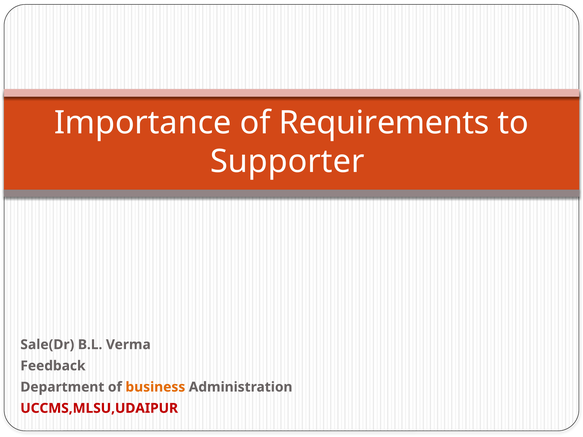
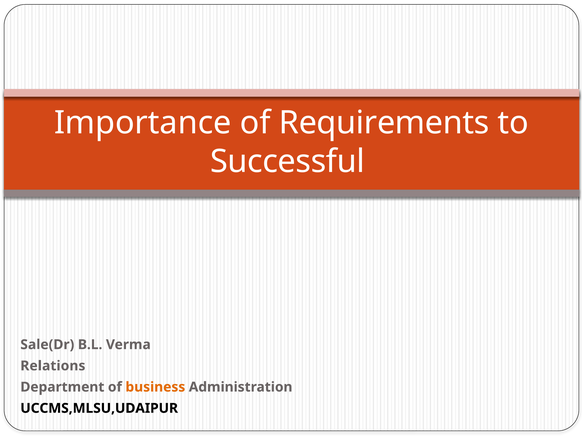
Supporter: Supporter -> Successful (287, 162)
Feedback: Feedback -> Relations (53, 366)
UCCMS,MLSU,UDAIPUR colour: red -> black (99, 408)
